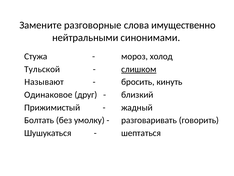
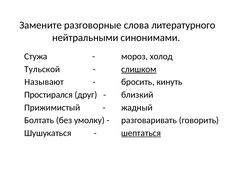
имущественно: имущественно -> литературного (183, 25)
Одинаковое: Одинаковое -> Простирался (48, 94)
шептаться underline: none -> present (141, 133)
